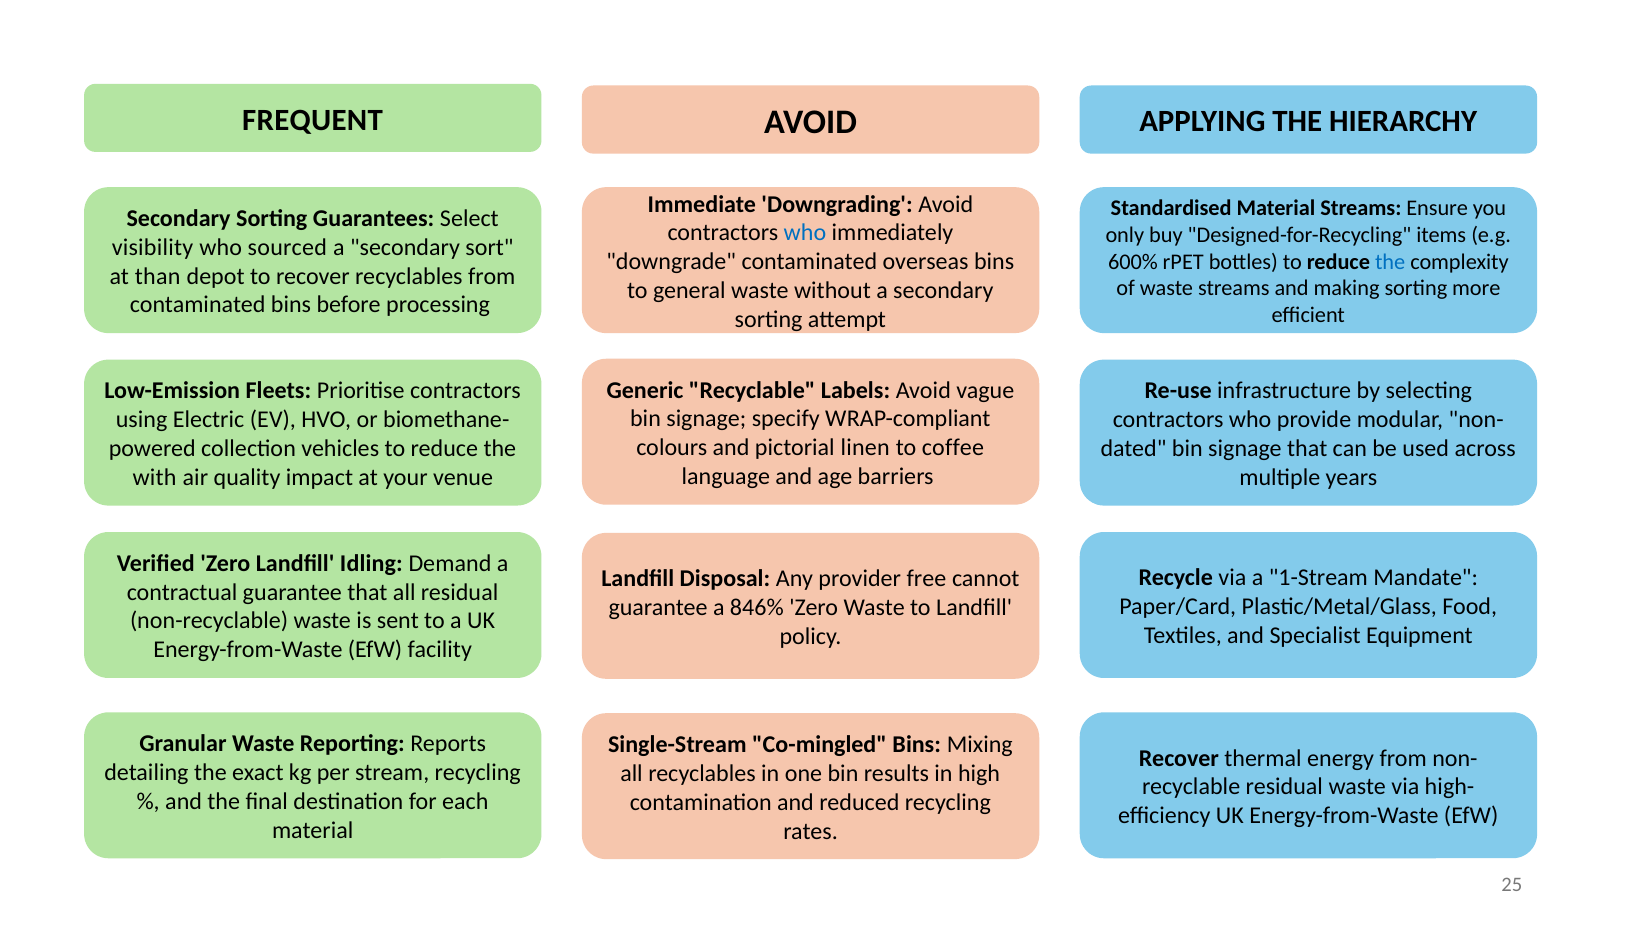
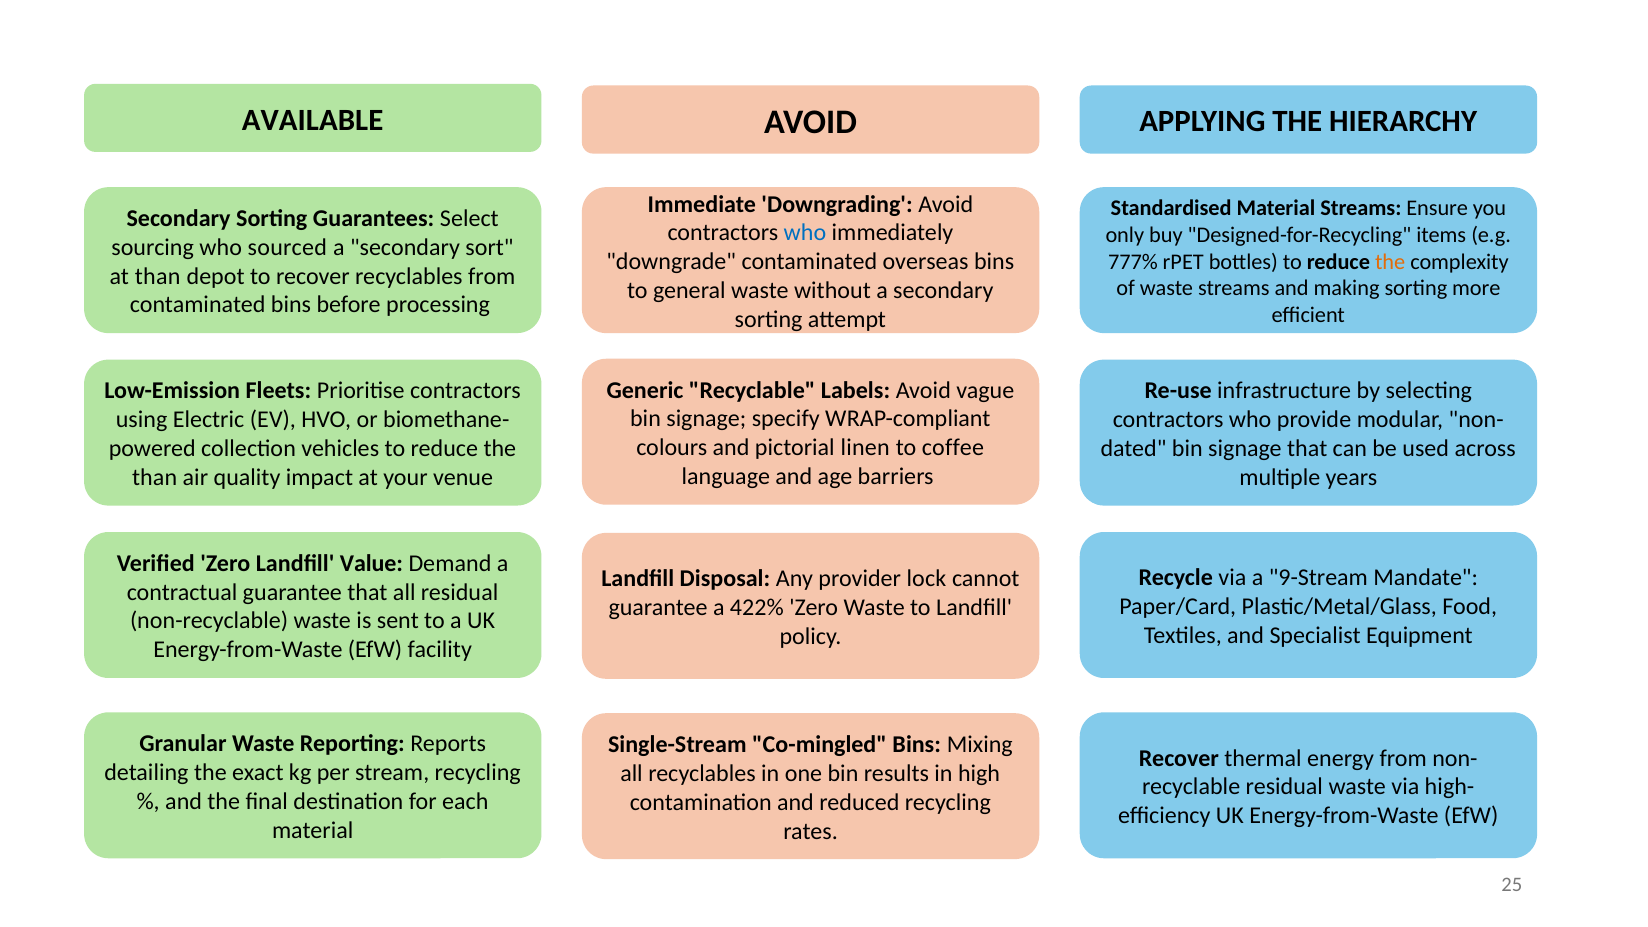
FREQUENT: FREQUENT -> AVAILABLE (313, 120)
visibility: visibility -> sourcing (153, 247)
600%: 600% -> 777% (1133, 262)
the colour: blue -> orange (1390, 262)
with: with -> than (155, 478)
Idling: Idling -> Value (372, 563)
1-Stream: 1-Stream -> 9-Stream (1318, 578)
free: free -> lock (926, 579)
846%: 846% -> 422% (757, 607)
